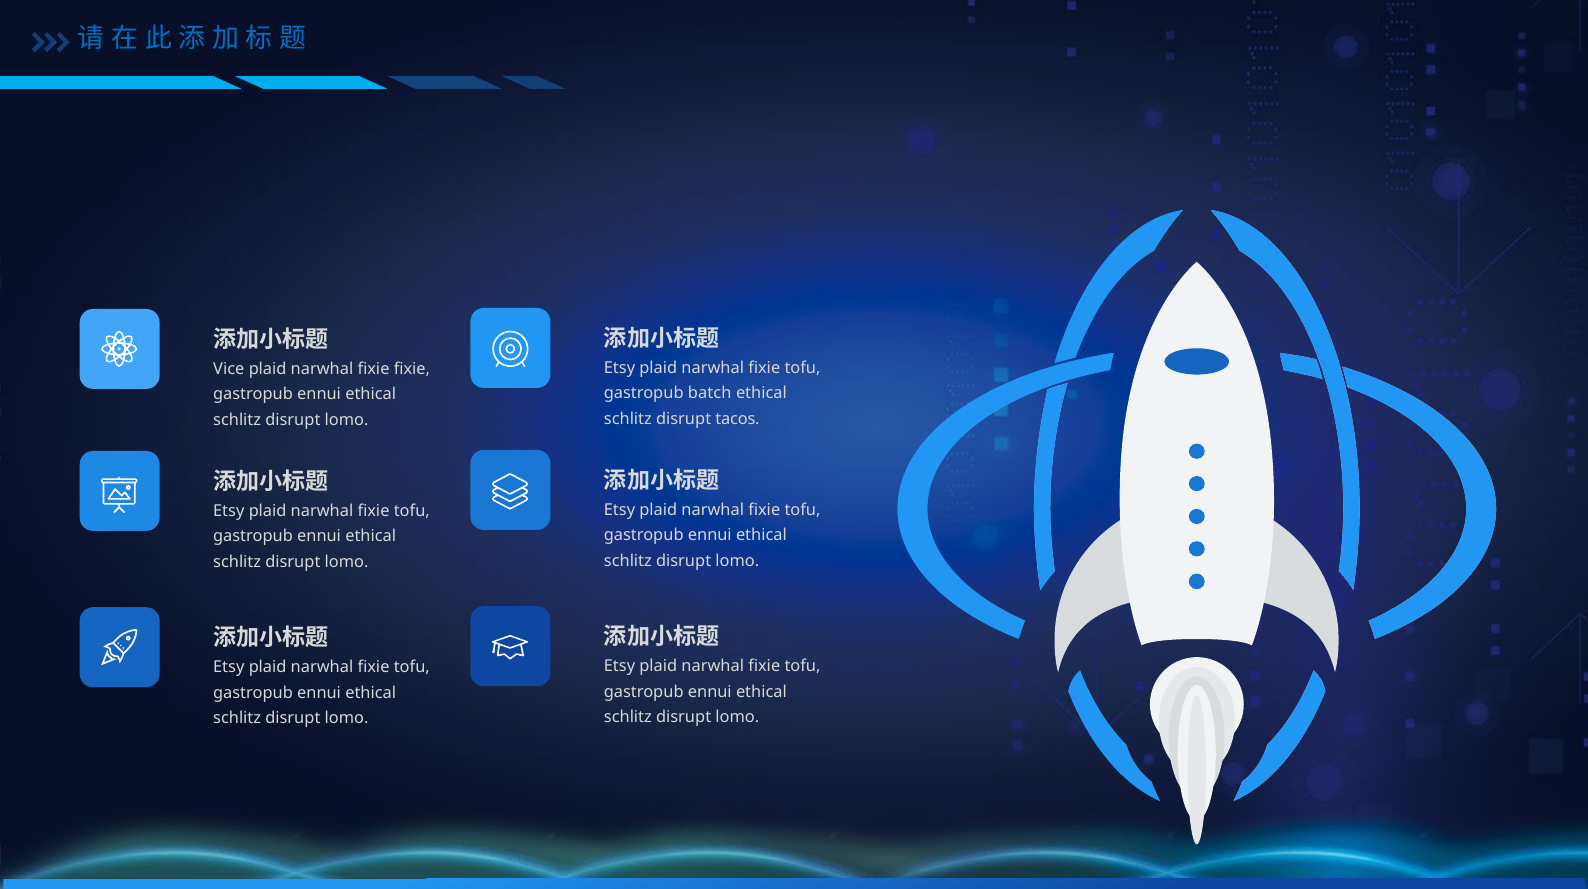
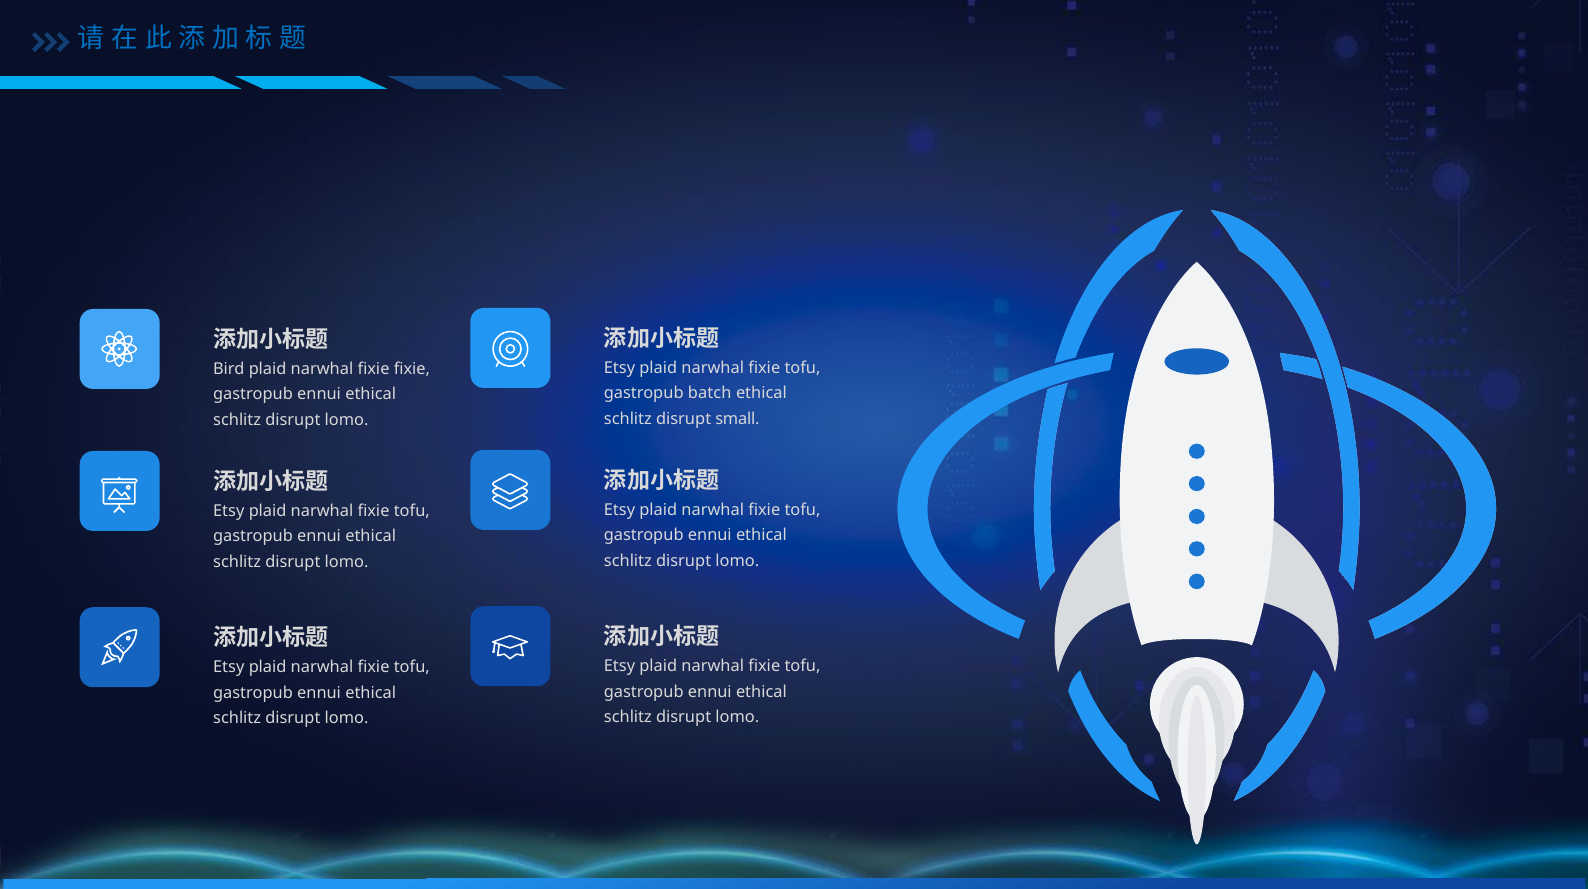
Vice: Vice -> Bird (229, 369)
tacos: tacos -> small (737, 419)
